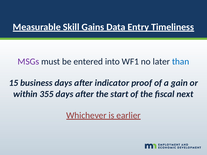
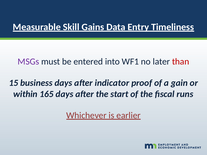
than colour: blue -> red (181, 62)
355: 355 -> 165 (47, 94)
next: next -> runs (185, 94)
